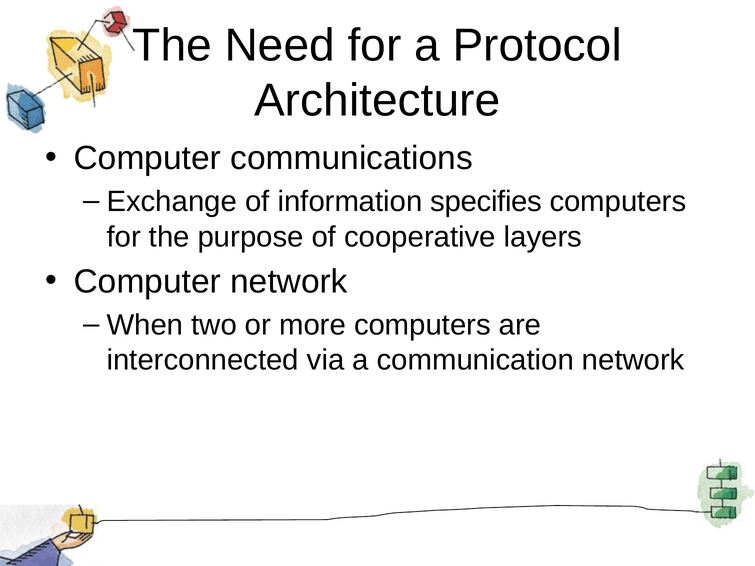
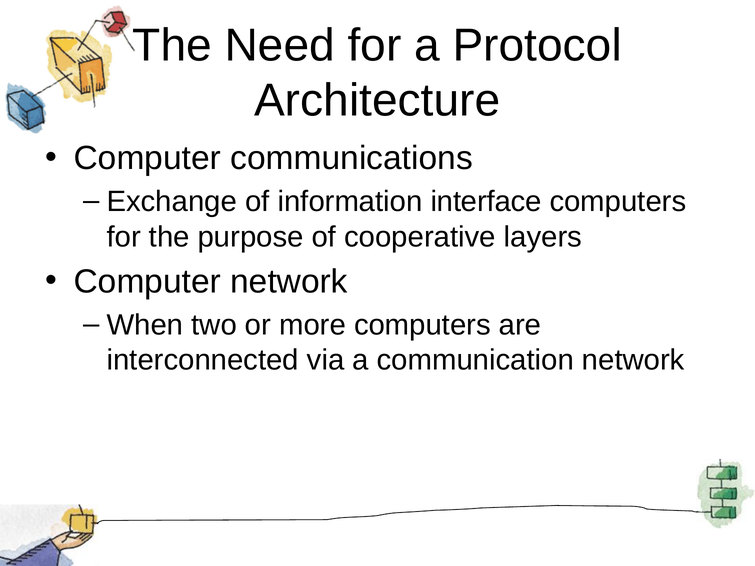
specifies: specifies -> interface (486, 202)
